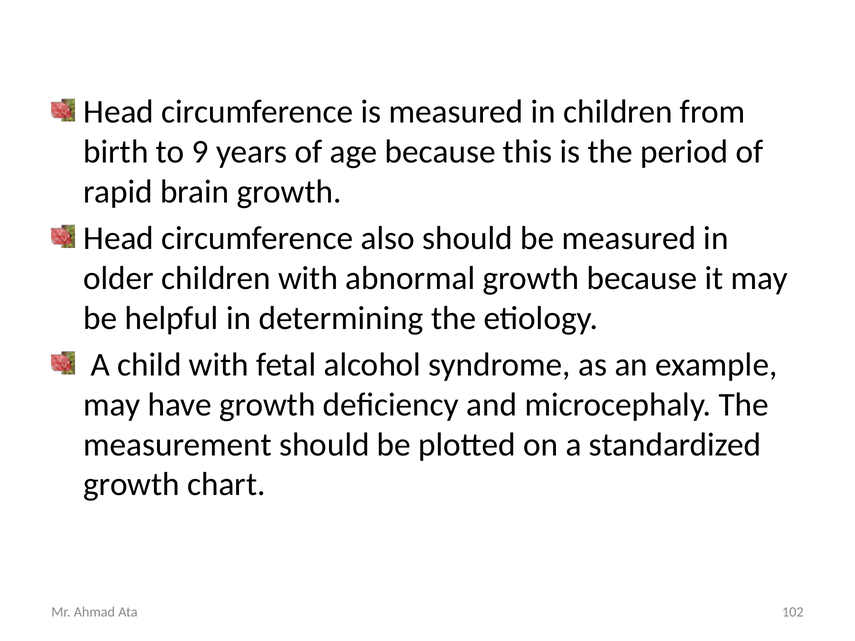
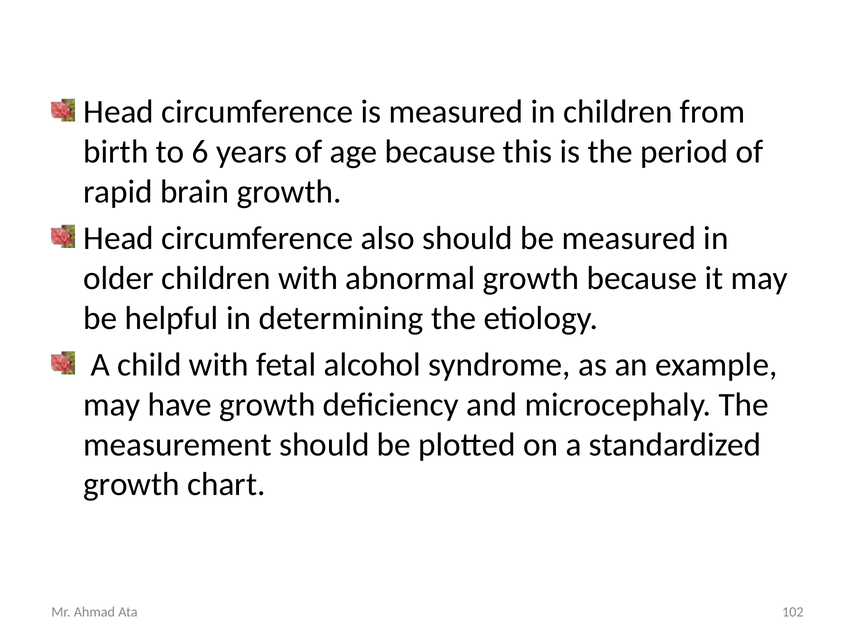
9: 9 -> 6 (200, 152)
